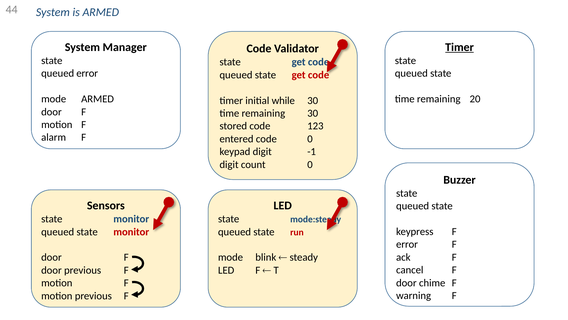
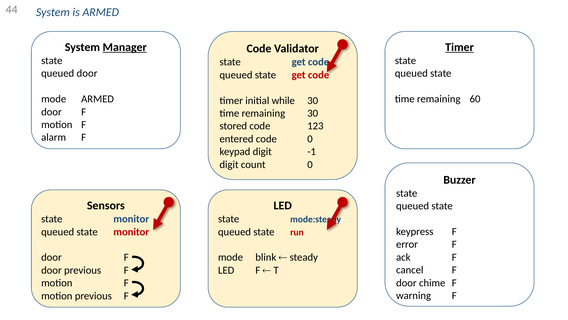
Manager underline: none -> present (125, 47)
queued error: error -> door (87, 73)
20: 20 -> 60 (475, 99)
